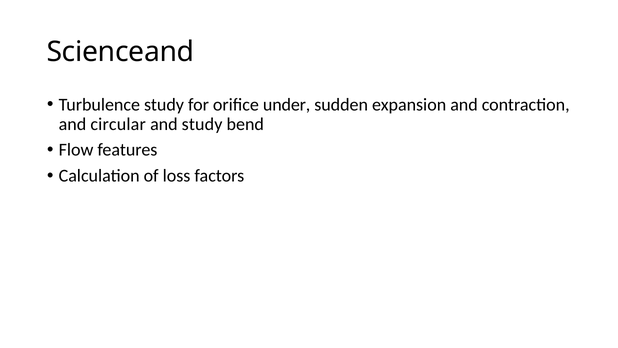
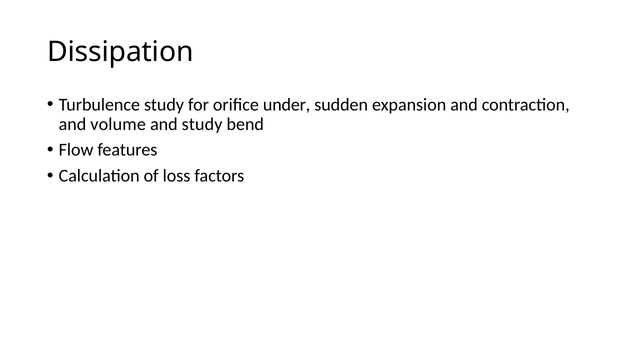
Scienceand: Scienceand -> Dissipation (120, 52)
circular: circular -> volume (118, 124)
